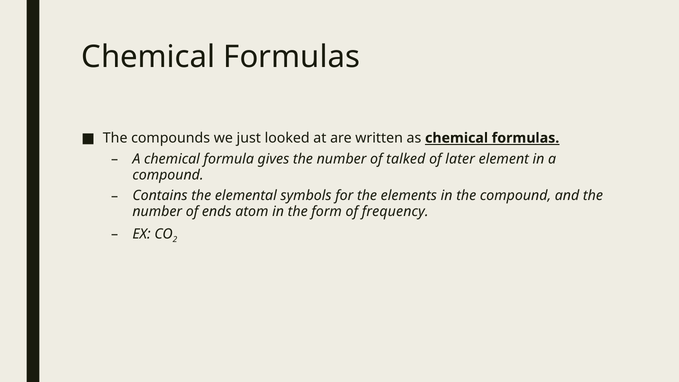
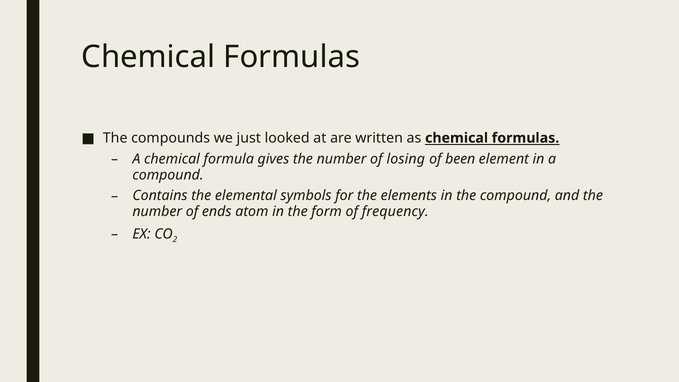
talked: talked -> losing (406, 159)
later: later -> been (460, 159)
